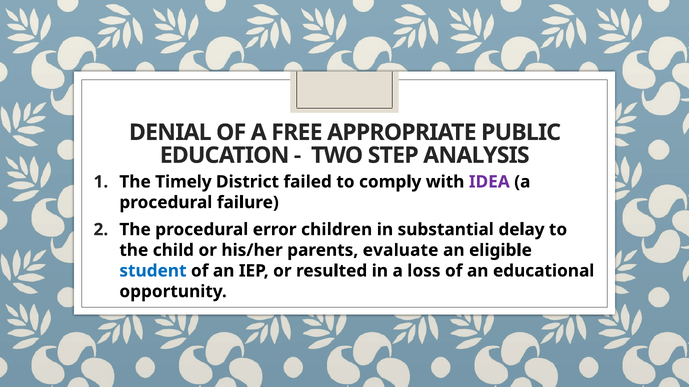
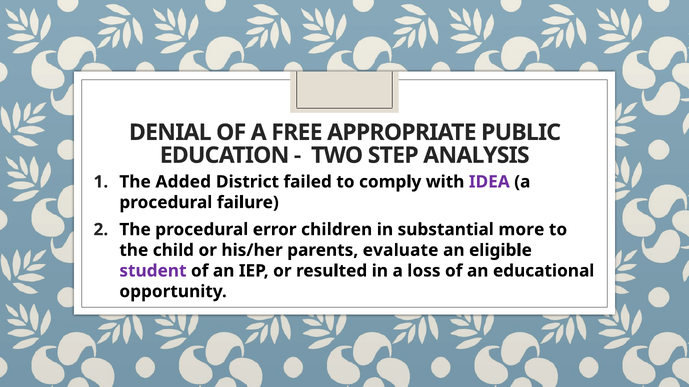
Timely: Timely -> Added (183, 182)
delay: delay -> more (521, 230)
student colour: blue -> purple (153, 271)
